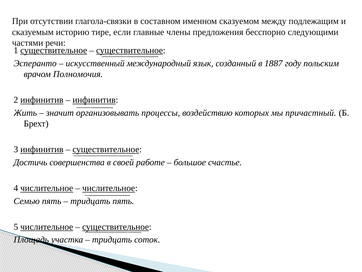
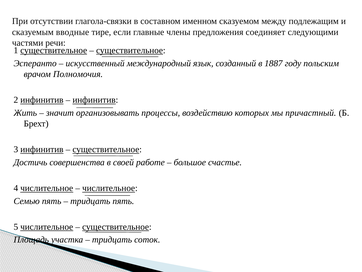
историю: историю -> вводные (73, 32)
бесспорно: бесспорно -> соединяет (265, 32)
